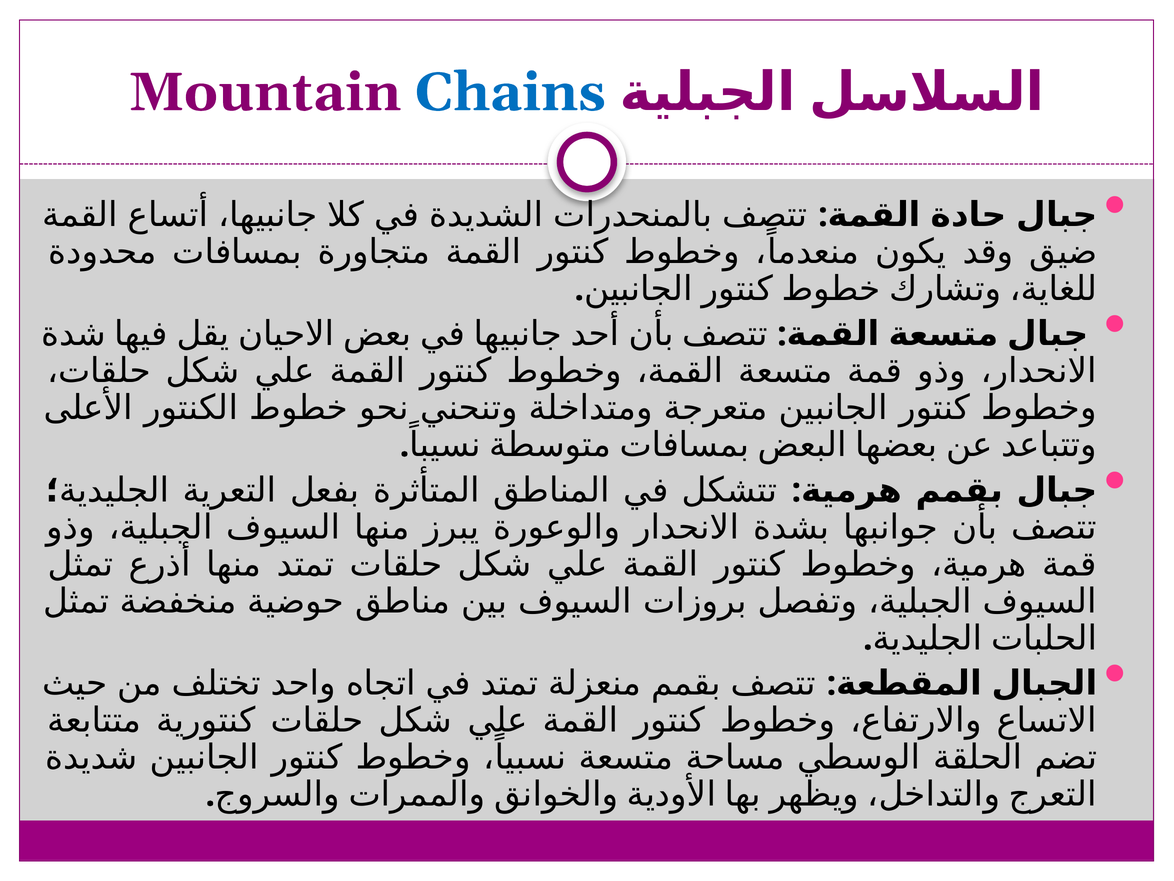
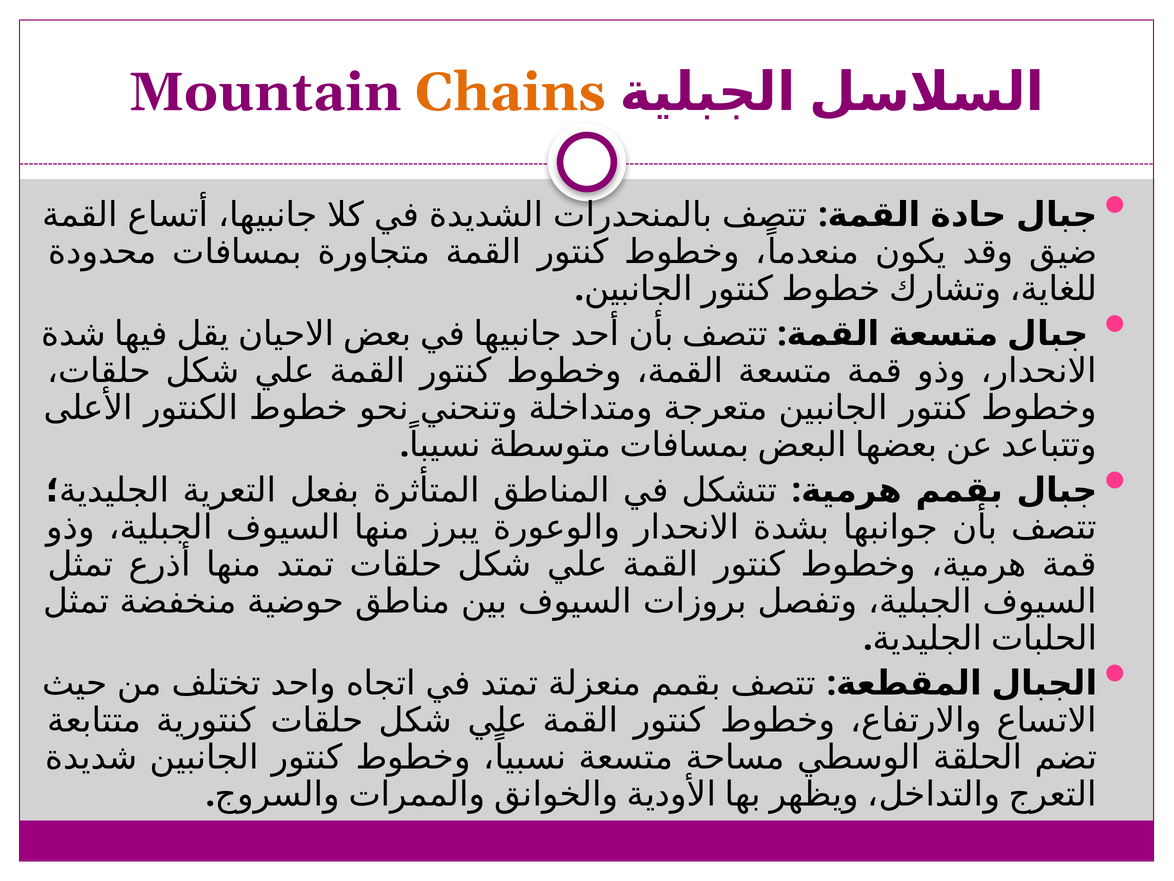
Chains colour: blue -> orange (510, 92)
